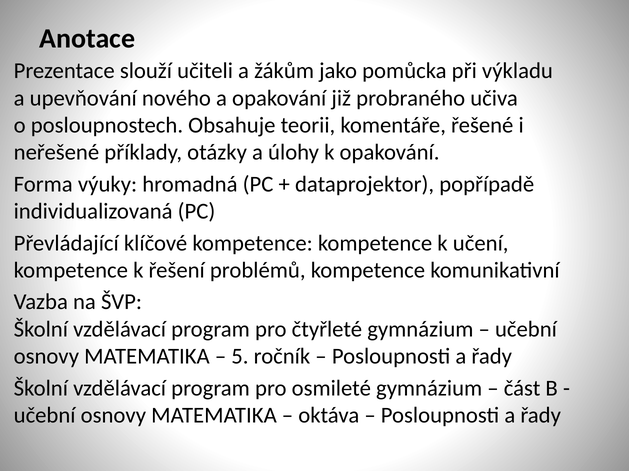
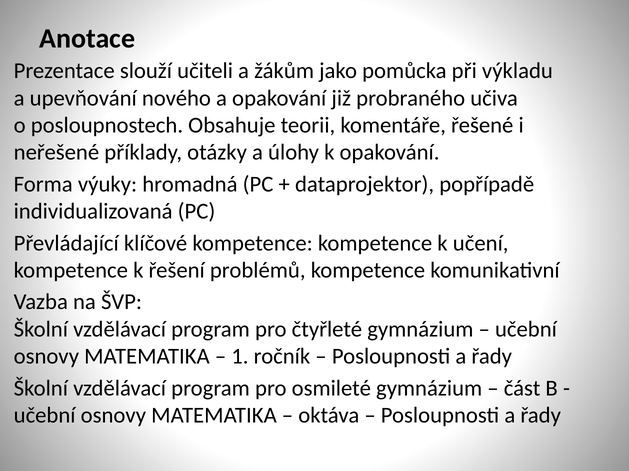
5: 5 -> 1 (240, 357)
